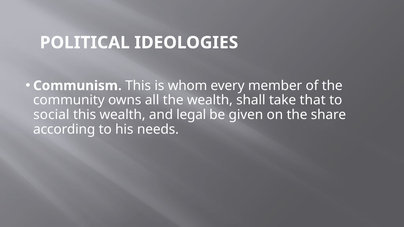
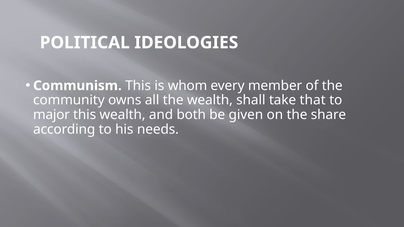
social: social -> major (51, 115)
legal: legal -> both (191, 115)
